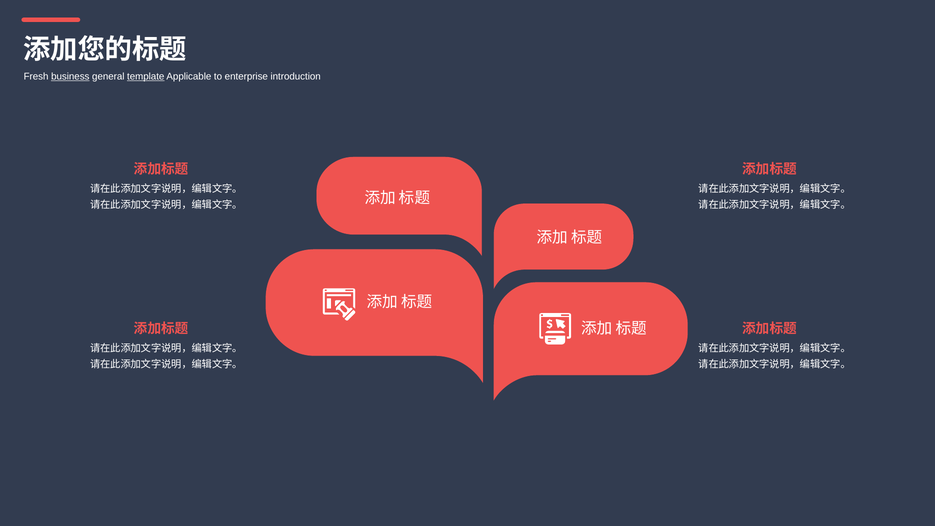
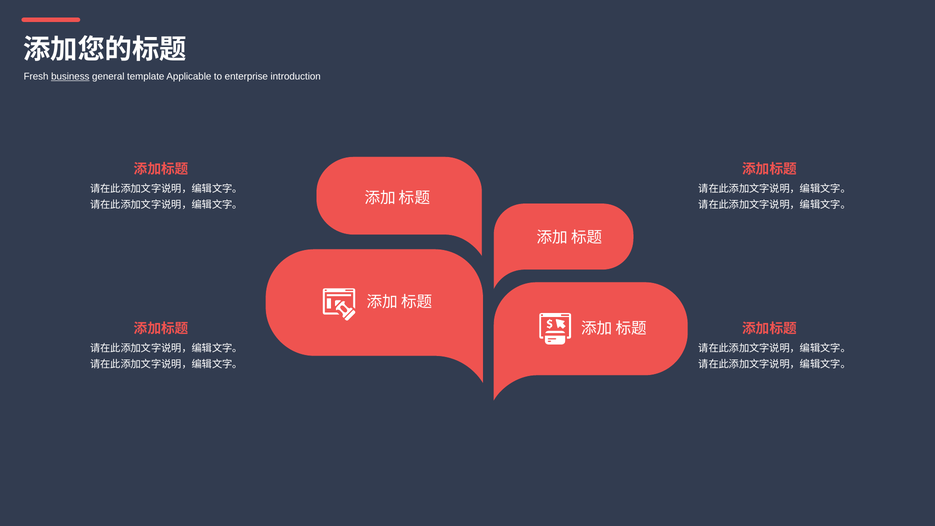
template underline: present -> none (146, 76)
